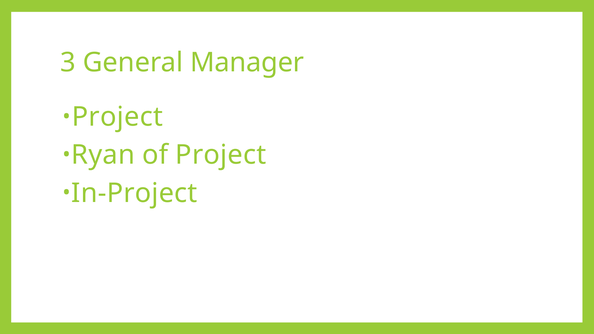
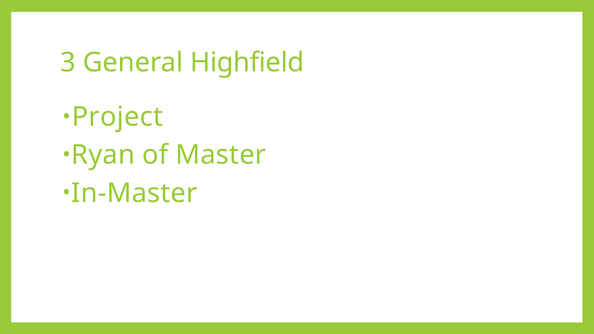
Manager: Manager -> Highfield (247, 63)
of Project: Project -> Master (221, 155)
In-Project: In-Project -> In-Master (134, 193)
